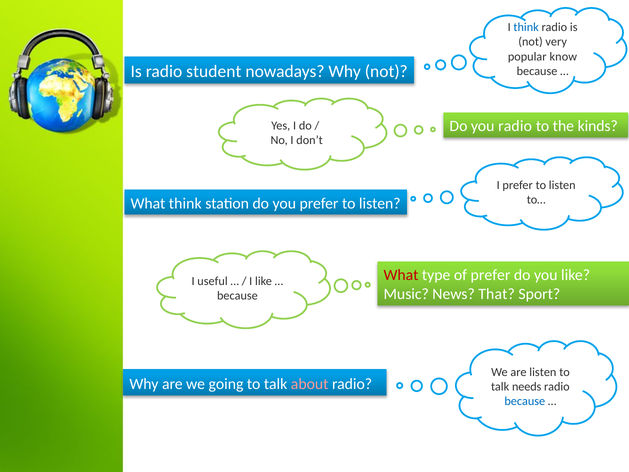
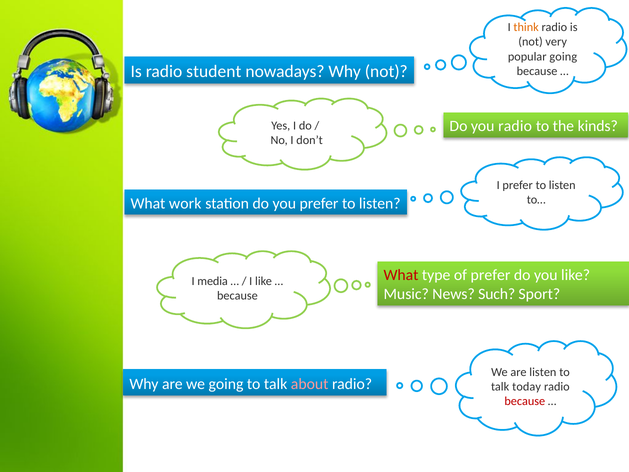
think colour: blue -> orange (526, 27)
popular know: know -> going (563, 56)
What think: think -> work (185, 203)
useful: useful -> media (213, 281)
That: That -> Such (497, 294)
needs: needs -> today (527, 386)
because colour: blue -> red (525, 401)
